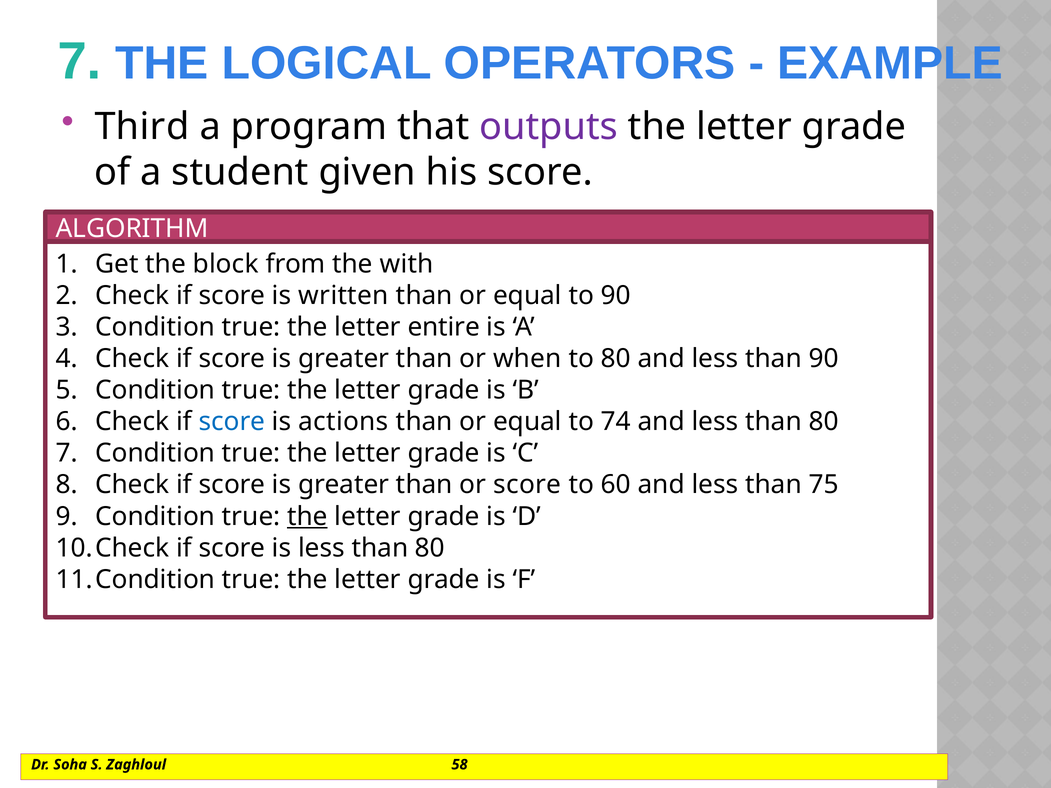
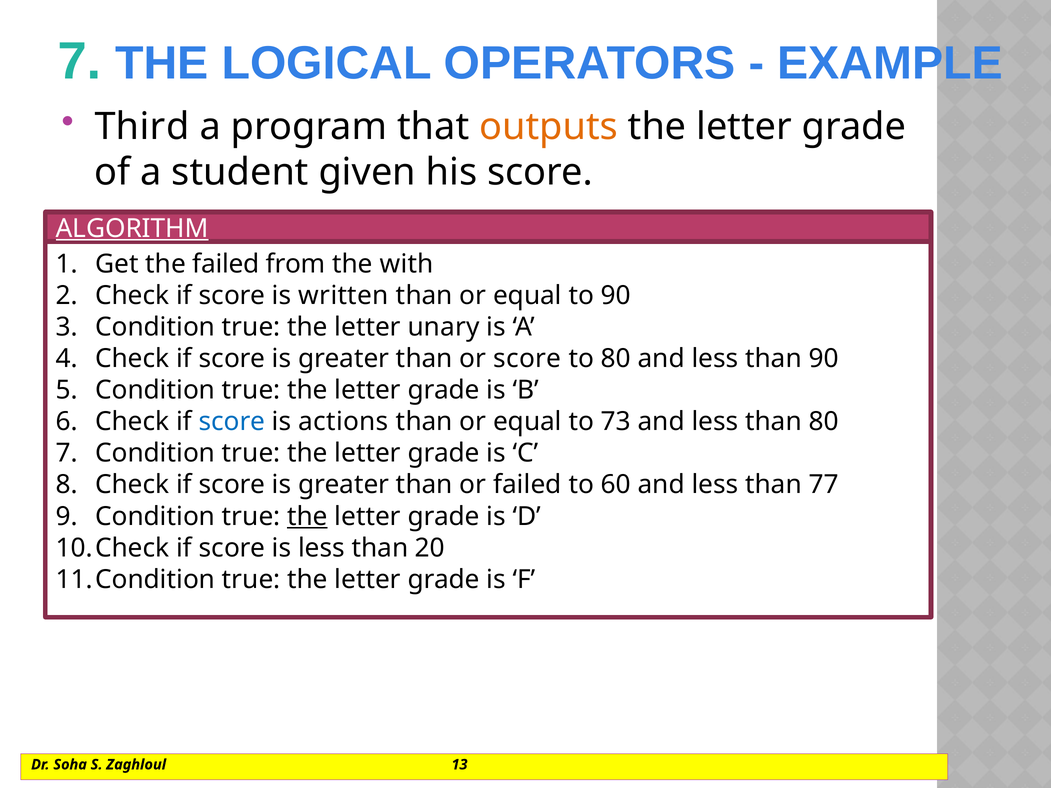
outputs colour: purple -> orange (549, 127)
ALGORITHM underline: none -> present (132, 229)
the block: block -> failed (226, 264)
entire: entire -> unary (444, 327)
or when: when -> score (527, 359)
74: 74 -> 73 (616, 422)
or score: score -> failed (527, 485)
75: 75 -> 77 (824, 485)
is less than 80: 80 -> 20 (430, 548)
58: 58 -> 13 (460, 765)
